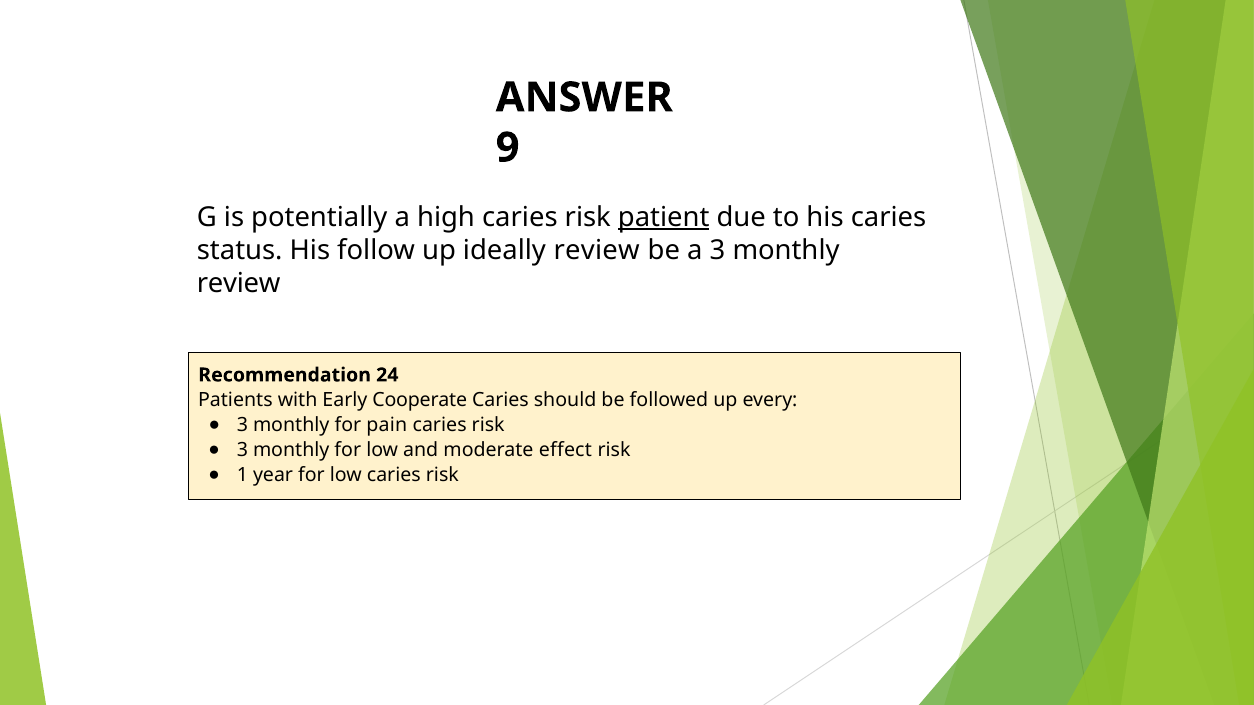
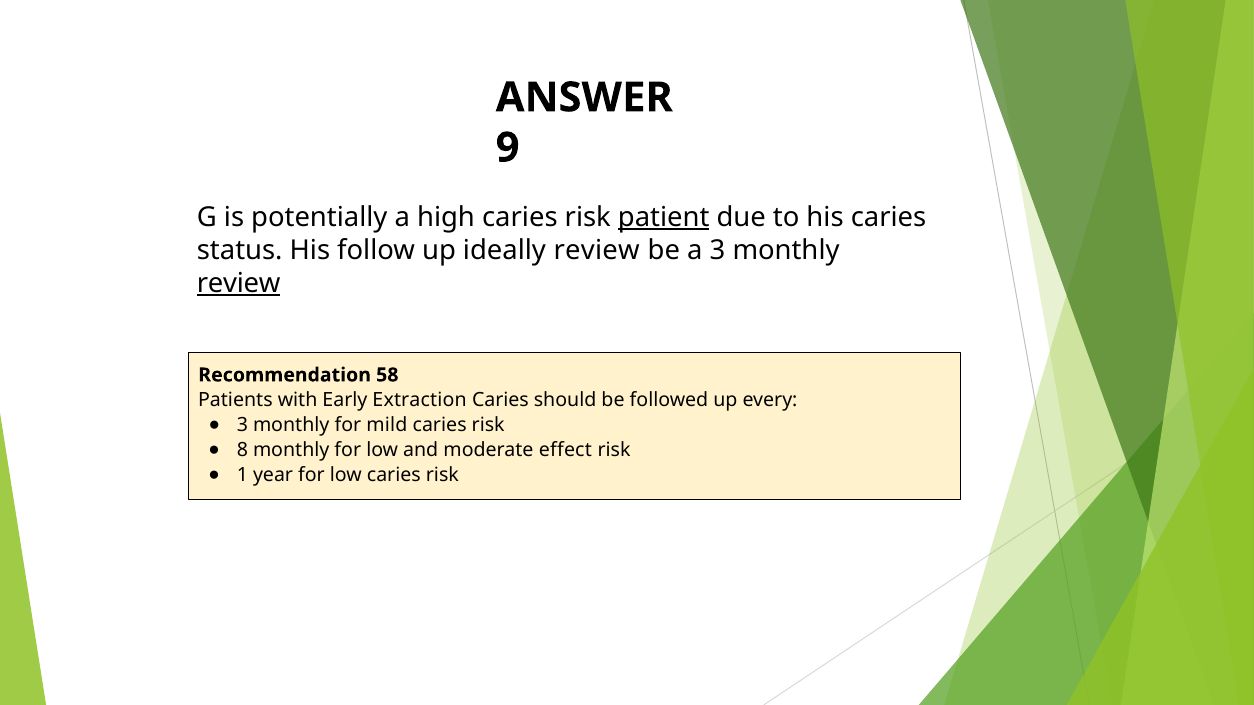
review underline: none -> present (239, 283)
24: 24 -> 58 (387, 375)
Cooperate: Cooperate -> Extraction (420, 400)
pain: pain -> mild (387, 425)
3: 3 -> 8 (242, 451)
